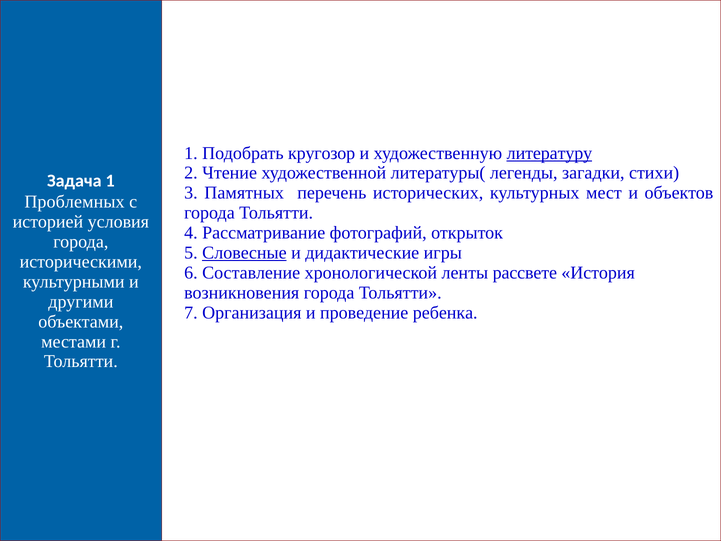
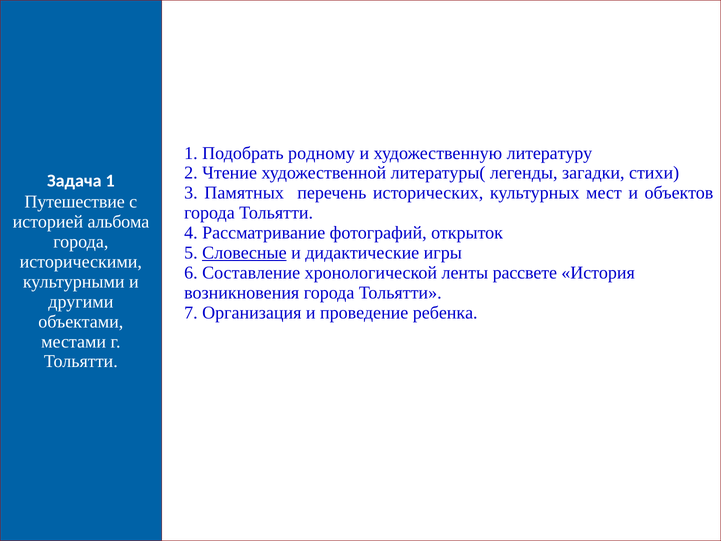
кругозор: кругозор -> родному (322, 153)
литературу underline: present -> none (549, 153)
Проблемных: Проблемных -> Путешествие (75, 202)
условия: условия -> альбома (118, 222)
